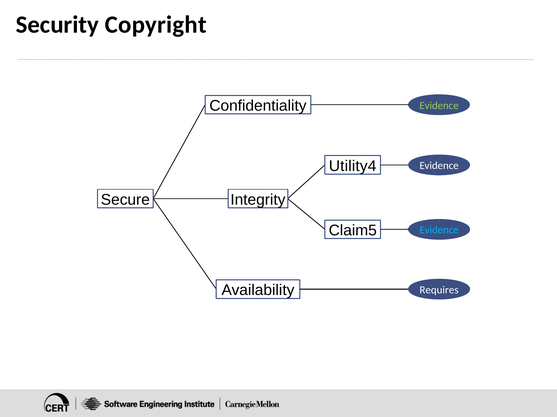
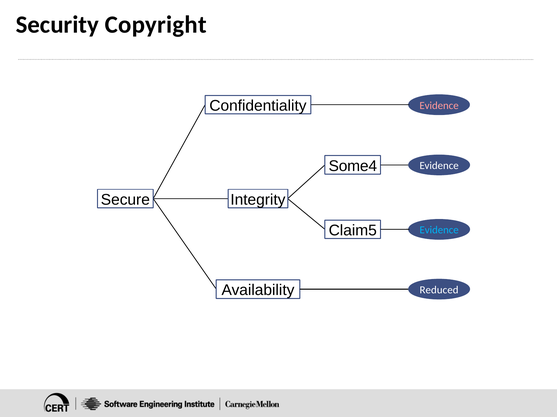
Evidence colour: light green -> pink (439, 106)
Utility4: Utility4 -> Some4 (353, 166)
Requires: Requires -> Reduced (439, 290)
